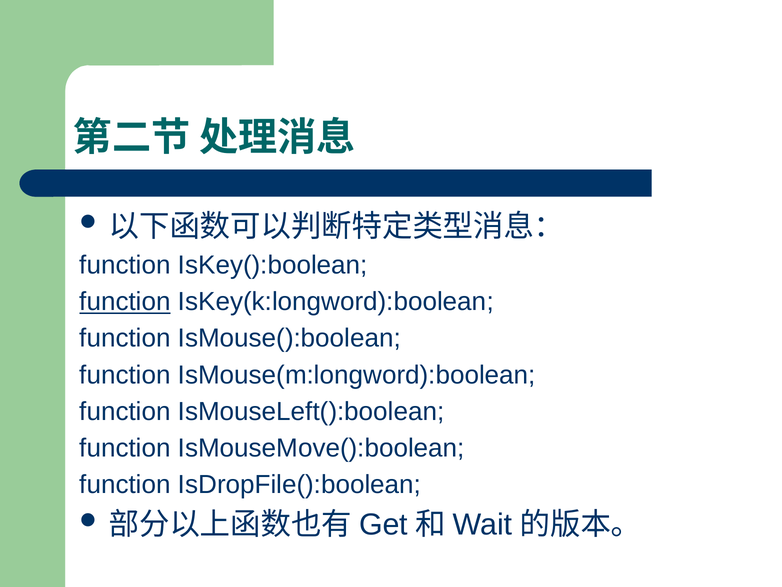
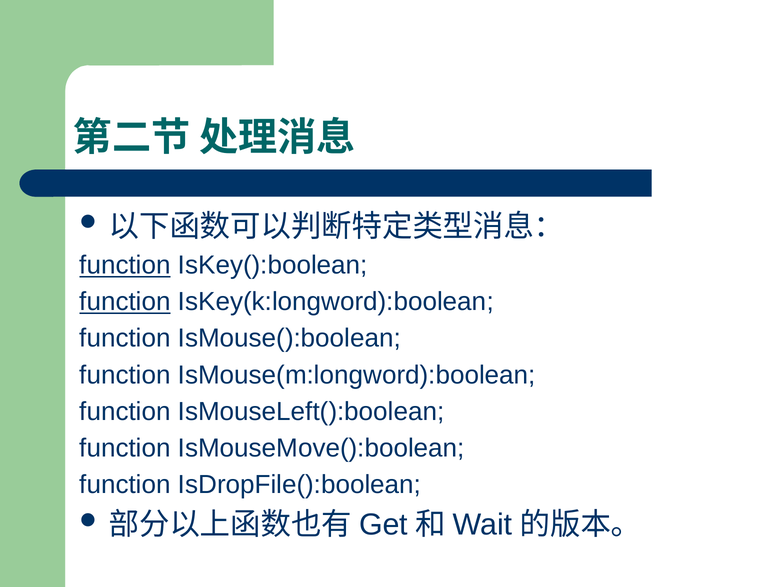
function underline: none -> present (125, 265)
